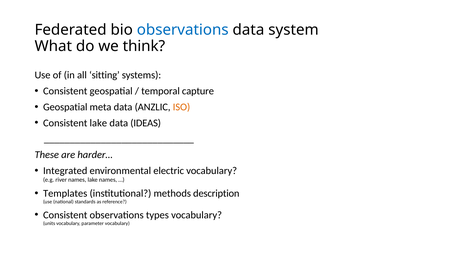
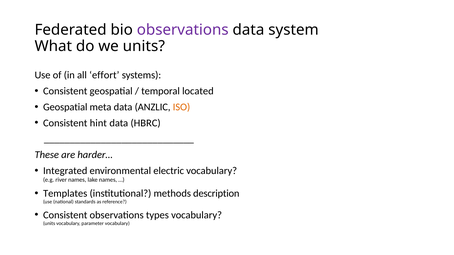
observations colour: blue -> purple (183, 30)
we think: think -> units (144, 46)
sitting: sitting -> effort (104, 75)
capture: capture -> located (198, 91)
Consistent lake: lake -> hint (98, 123)
IDEAS: IDEAS -> HBRC (146, 123)
